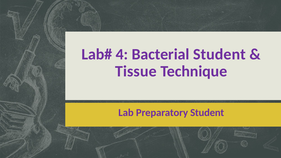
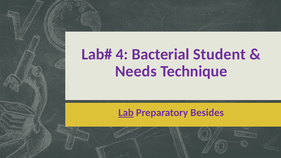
Tissue: Tissue -> Needs (136, 71)
Lab underline: none -> present (126, 113)
Preparatory Student: Student -> Besides (207, 113)
